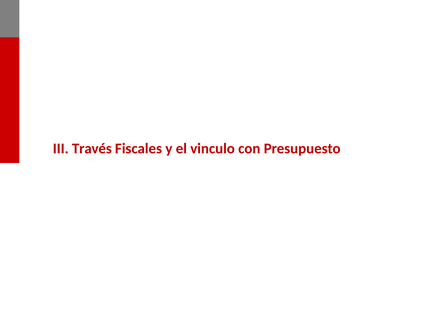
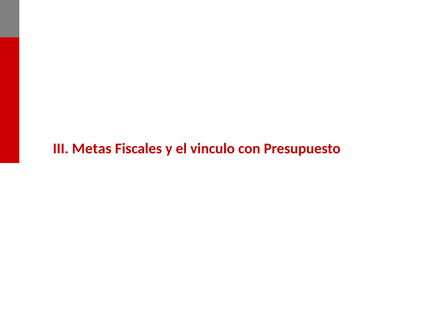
Través: Través -> Metas (92, 149)
